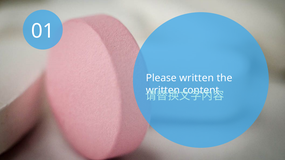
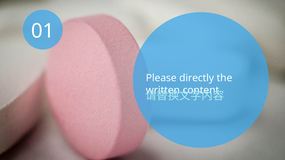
Please written: written -> directly (197, 78)
